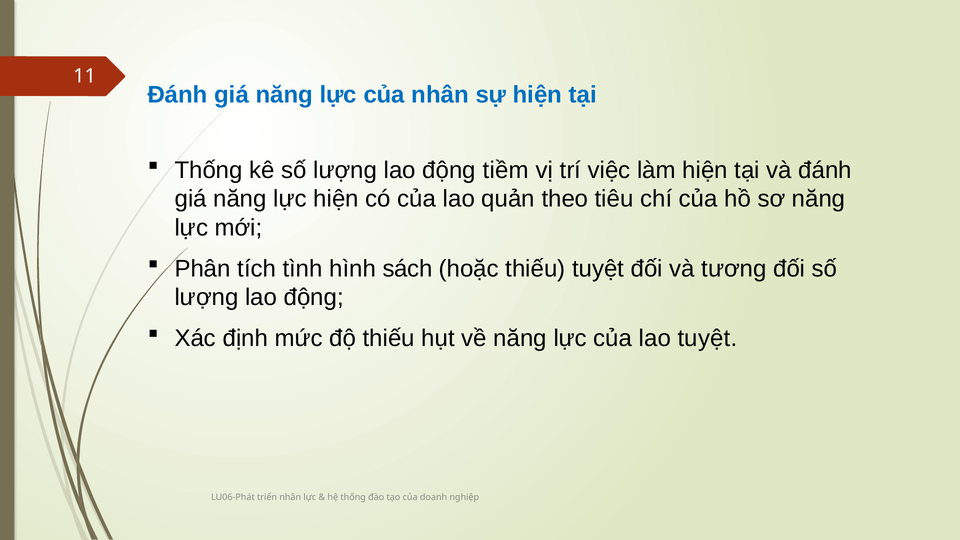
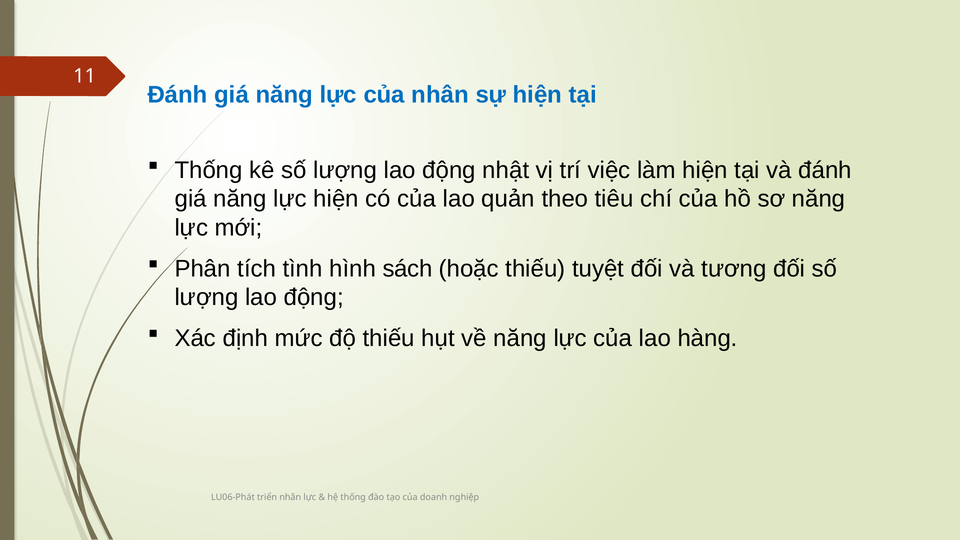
tiềm: tiềm -> nhật (506, 170)
lao tuyệt: tuyệt -> hàng (708, 338)
